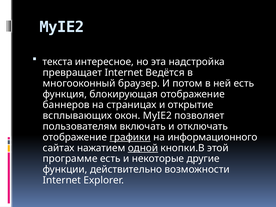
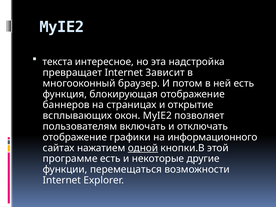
Ведётся: Ведётся -> Зависит (165, 73)
графики underline: present -> none (130, 137)
действительно: действительно -> перемещаться (126, 169)
